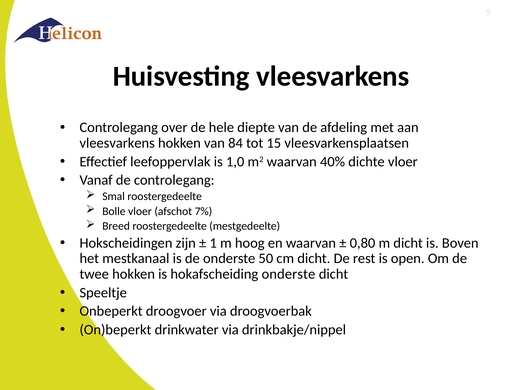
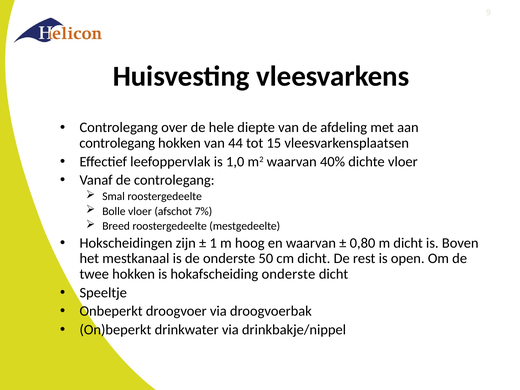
vleesvarkens: vleesvarkens -> controlegang (117, 143)
84: 84 -> 44 (236, 143)
